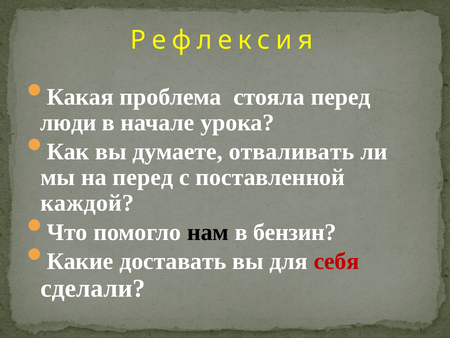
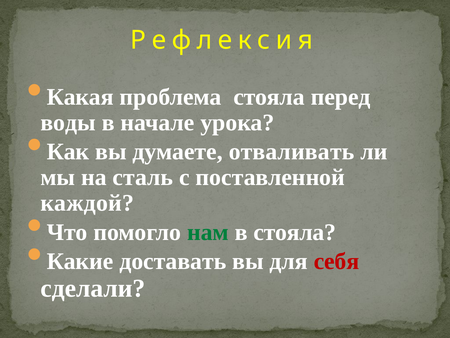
люди: люди -> воды (68, 123)
на перед: перед -> сталь (143, 177)
нам colour: black -> green (208, 232)
в бензин: бензин -> стояла (295, 232)
